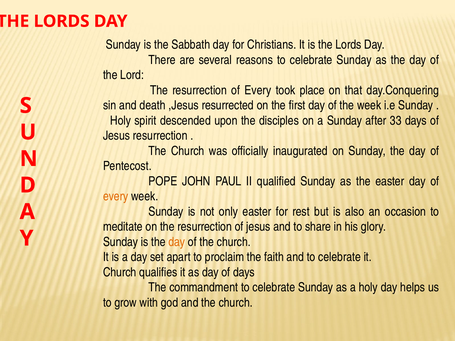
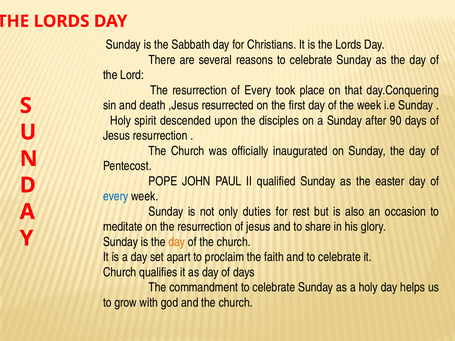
33: 33 -> 90 (396, 121)
every colour: orange -> blue (116, 197)
only easter: easter -> duties (257, 212)
